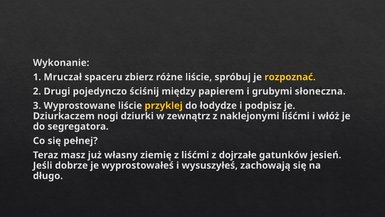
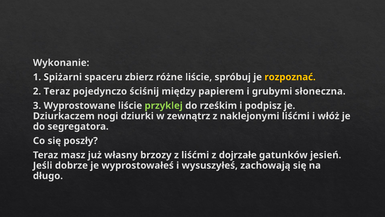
Mruczał: Mruczał -> Spiżarni (63, 77)
2 Drugi: Drugi -> Teraz (57, 91)
przyklej colour: yellow -> light green (164, 105)
łodydze: łodydze -> rześkim (218, 105)
pełnej: pełnej -> poszły (81, 140)
ziemię: ziemię -> brzozy (156, 155)
